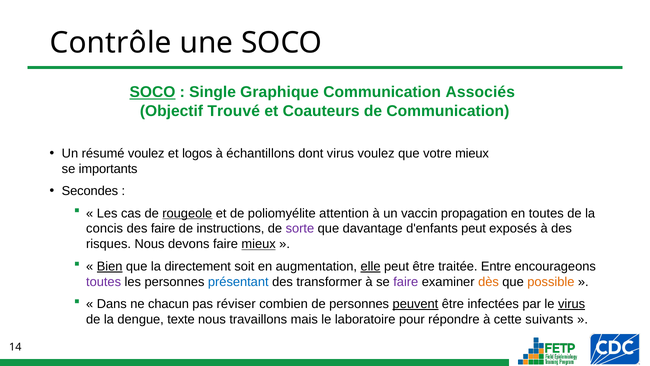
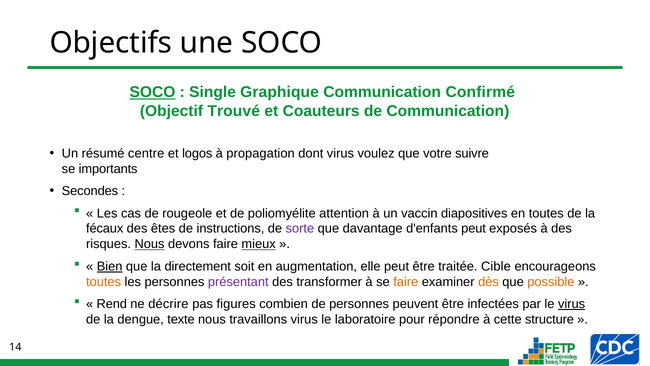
Contrôle: Contrôle -> Objectifs (111, 43)
Associés: Associés -> Confirmé (480, 92)
résumé voulez: voulez -> centre (146, 153)
échantillons: échantillons -> propagation (261, 153)
votre mieux: mieux -> suivre (472, 153)
rougeole underline: present -> none (187, 213)
propagation: propagation -> diapositives (474, 213)
concis: concis -> fécaux (105, 228)
des faire: faire -> êtes (163, 228)
Nous underline: none -> present (150, 244)
elle underline: present -> none (371, 266)
Entre: Entre -> Cible (496, 266)
toutes colour: purple -> orange (104, 282)
présentant colour: blue -> purple (238, 282)
faire colour: purple -> orange (406, 282)
Dans: Dans -> Rend (112, 304)
chacun: chacun -> décrire (168, 304)
réviser: réviser -> figures (236, 304)
peuvent underline: present -> none (415, 304)
travaillons mais: mais -> virus (304, 319)
suivants: suivants -> structure (550, 319)
